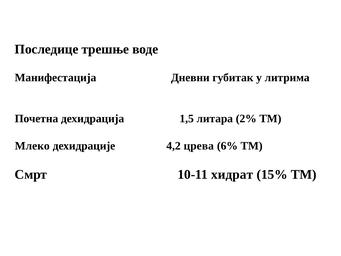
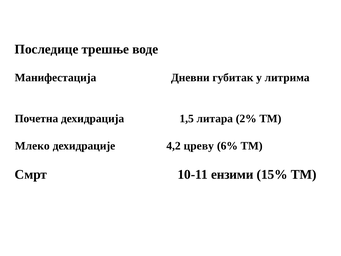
црева: црева -> цреву (199, 146)
хидрат: хидрат -> ензими (232, 174)
